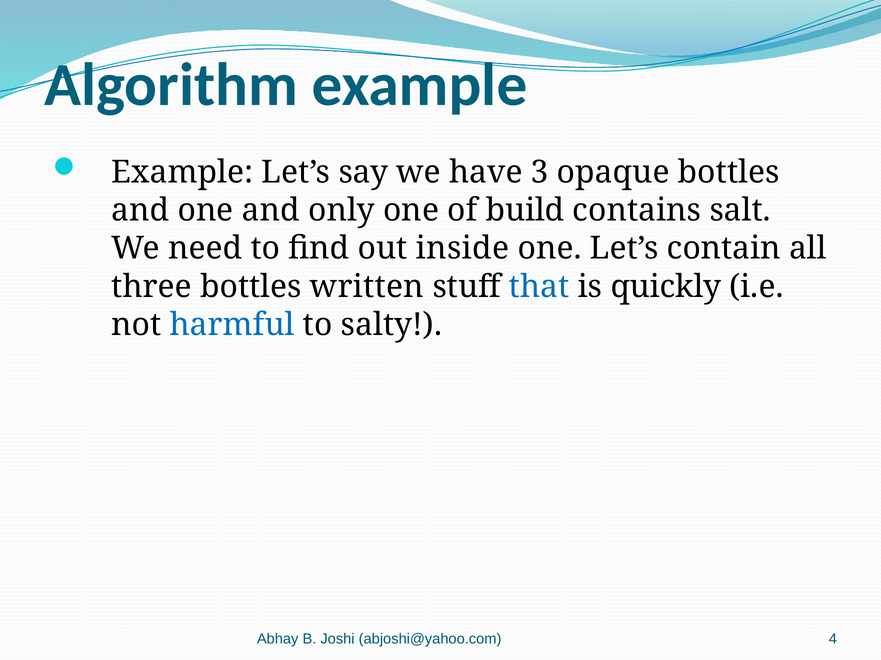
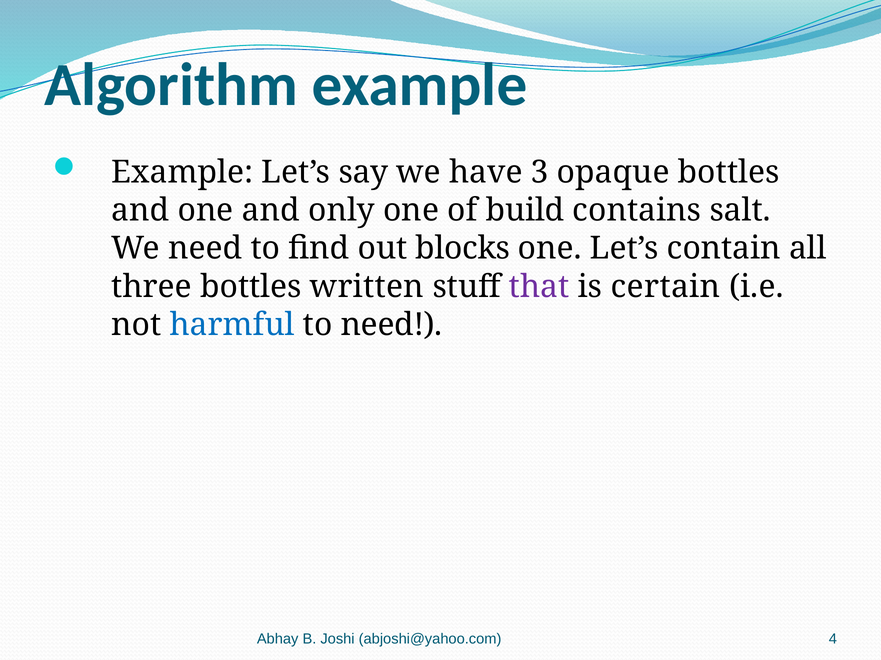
inside: inside -> blocks (463, 249)
that colour: blue -> purple (539, 287)
quickly: quickly -> certain (666, 287)
to salty: salty -> need (392, 325)
